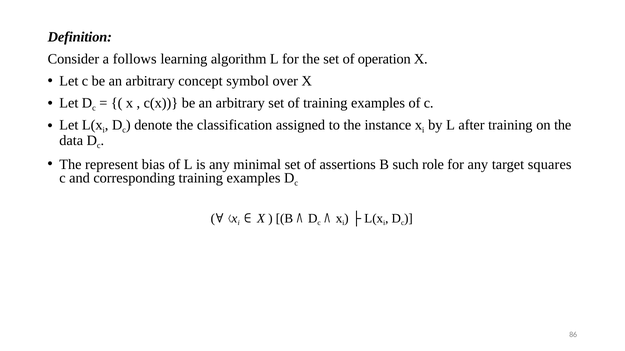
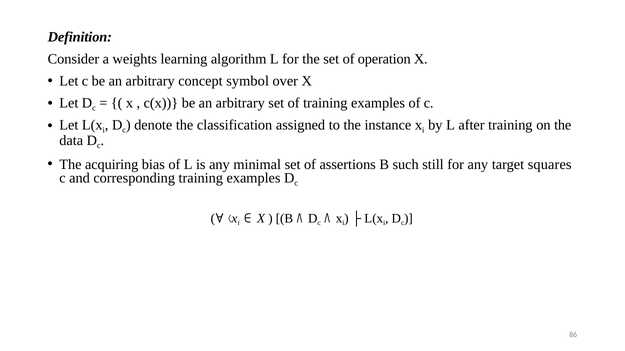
follows: follows -> weights (135, 59)
represent: represent -> acquiring (112, 165)
role: role -> still (433, 165)
